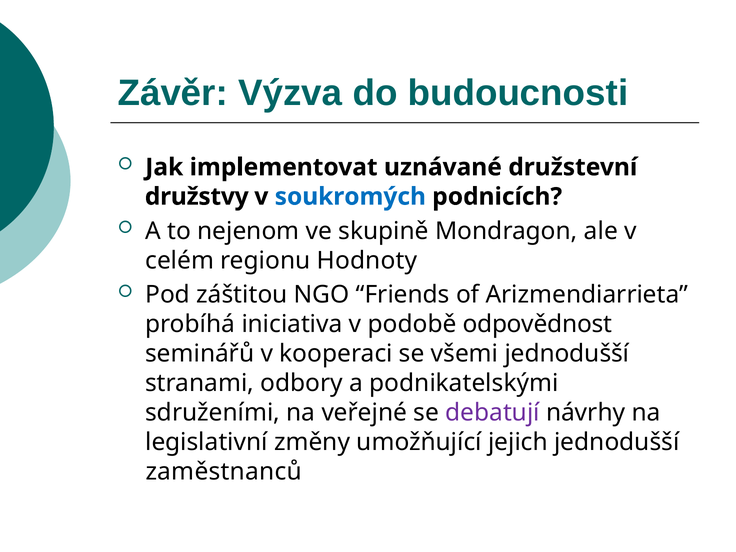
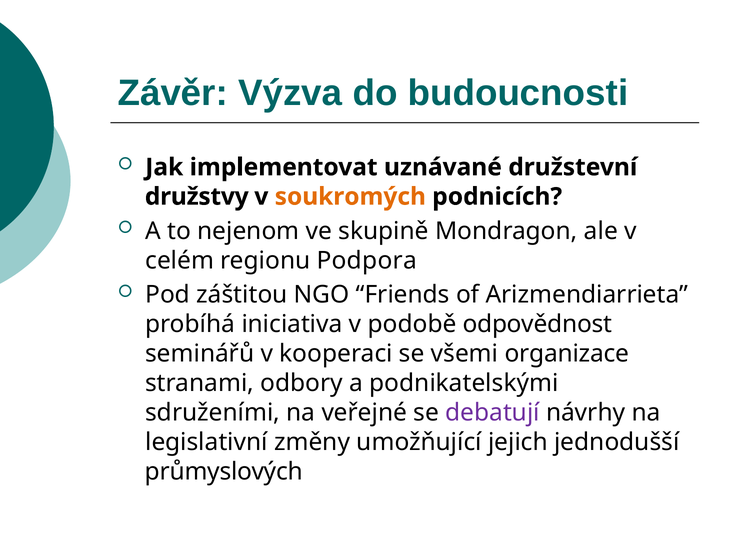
soukromých colour: blue -> orange (350, 197)
Hodnoty: Hodnoty -> Podpora (367, 260)
všemi jednodušší: jednodušší -> organizace (567, 354)
zaměstnanců: zaměstnanců -> průmyslových (224, 471)
